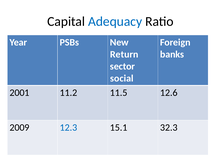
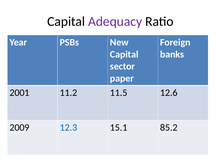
Adequacy colour: blue -> purple (115, 21)
Return: Return -> Capital (124, 54)
social: social -> paper (122, 78)
32.3: 32.3 -> 85.2 (169, 127)
